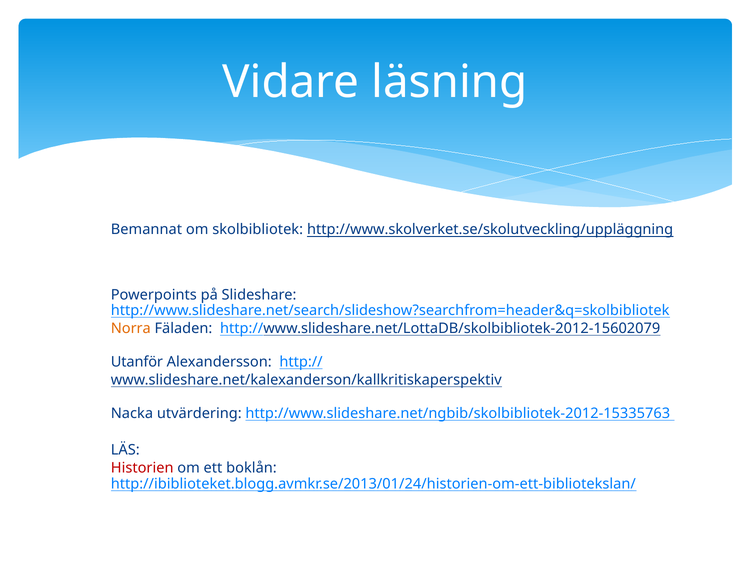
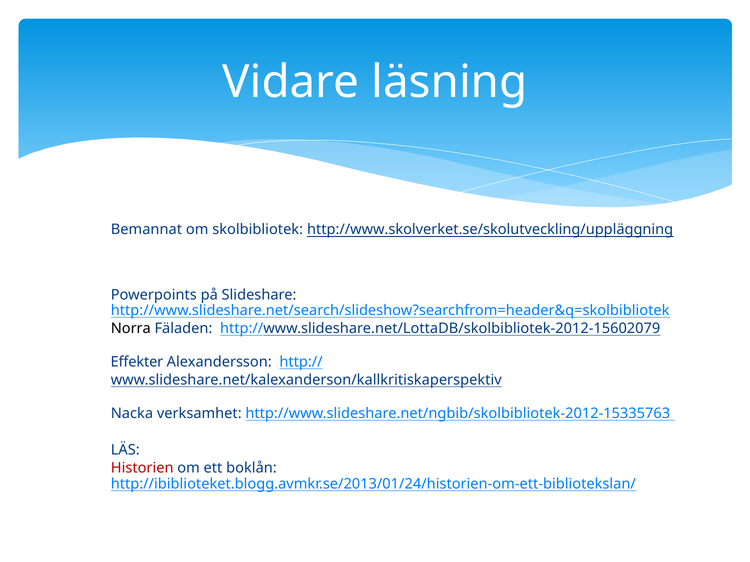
Norra colour: orange -> black (131, 329)
Utanför: Utanför -> Effekter (137, 362)
utvärdering: utvärdering -> verksamhet (199, 414)
